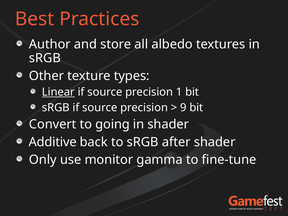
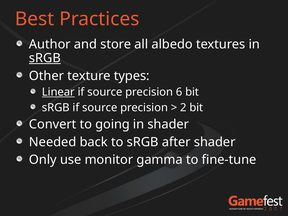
sRGB underline: none -> present (45, 58)
1: 1 -> 6 (179, 92)
9: 9 -> 2 (183, 108)
Additive: Additive -> Needed (53, 142)
